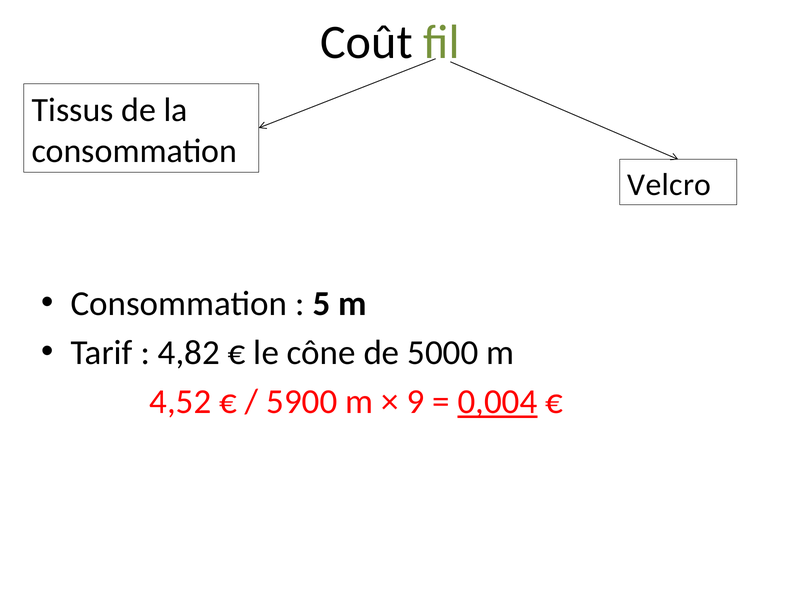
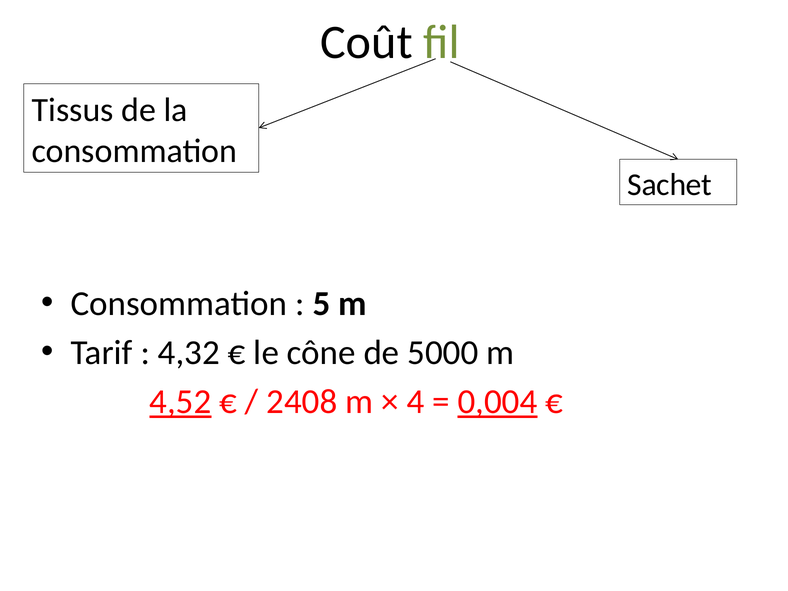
Velcro: Velcro -> Sachet (670, 185)
4,82: 4,82 -> 4,32 (189, 353)
4,52 underline: none -> present (180, 402)
5900: 5900 -> 2408 (302, 402)
9: 9 -> 4 (416, 402)
